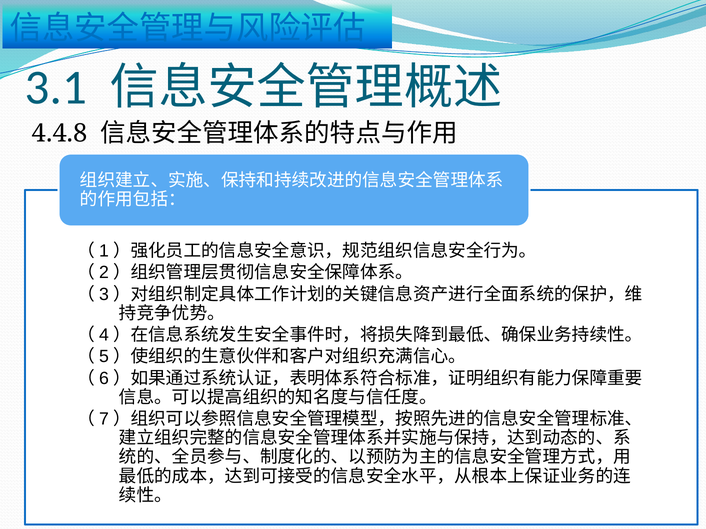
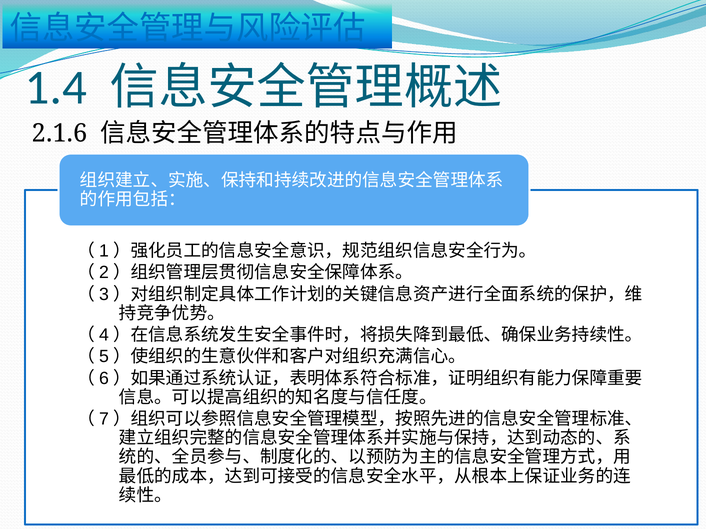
3.1: 3.1 -> 1.4 (56, 88)
4.4.8: 4.4.8 -> 2.1.6 (60, 134)
